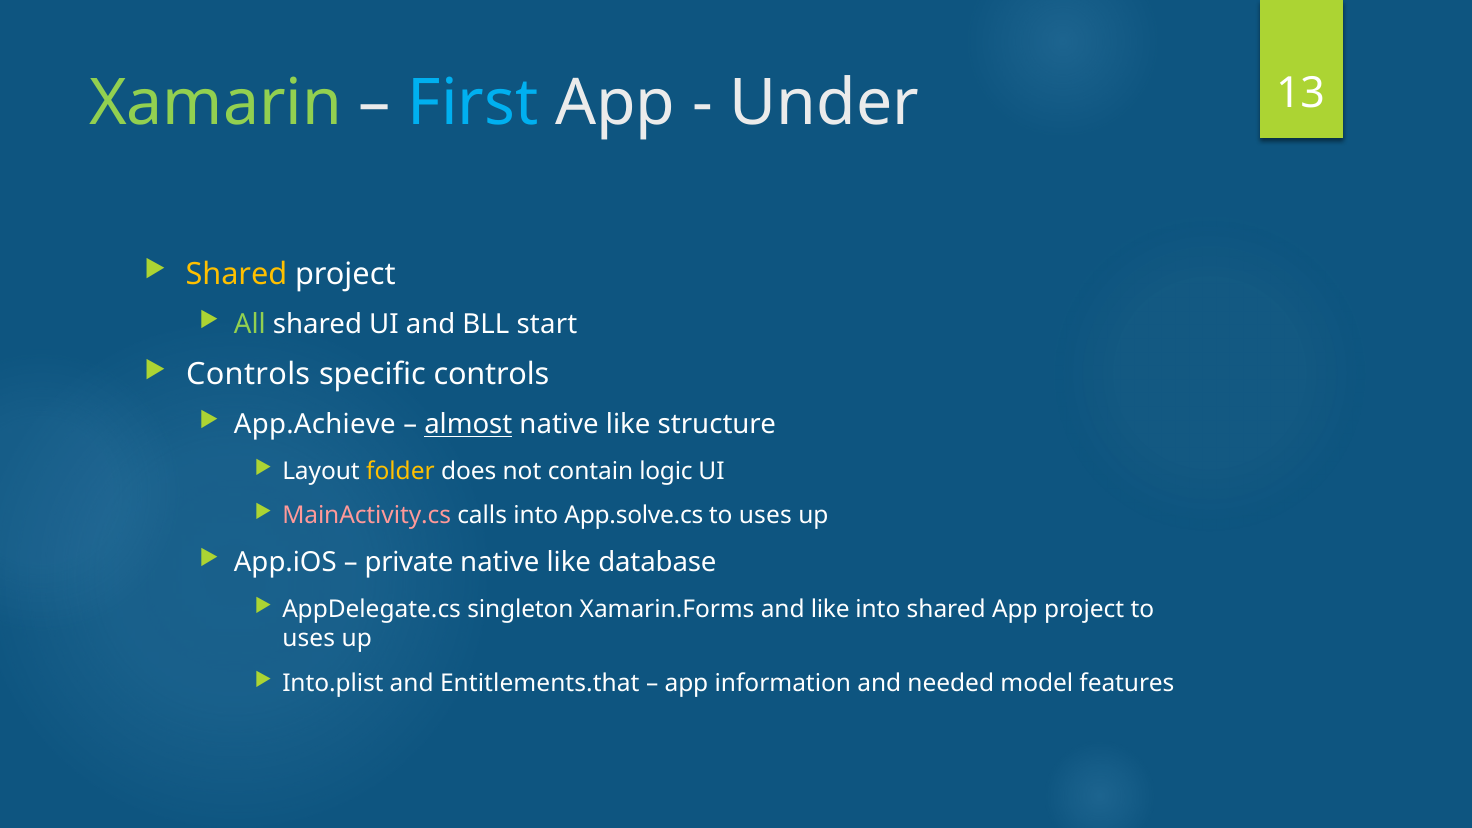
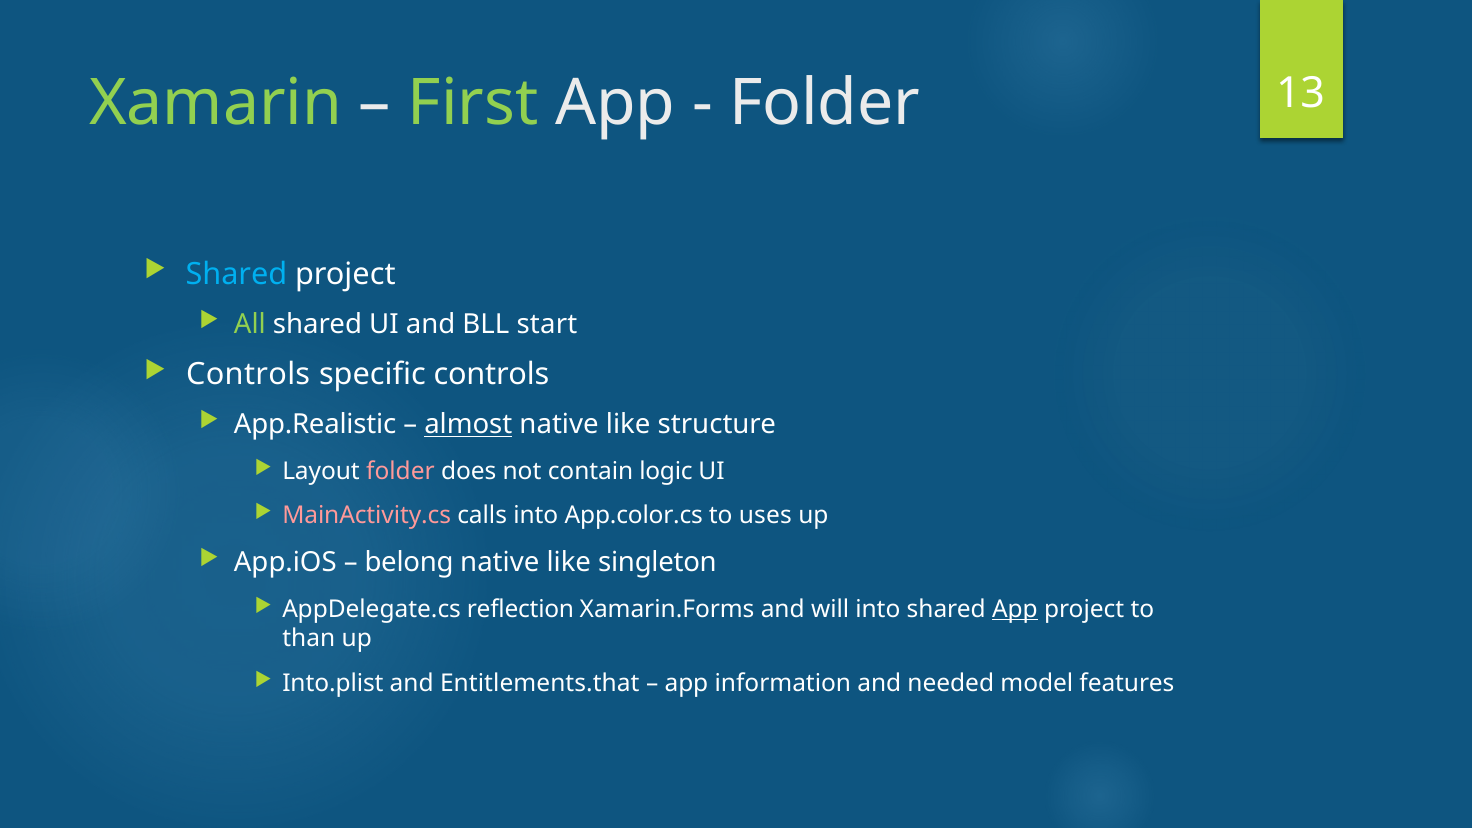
First colour: light blue -> light green (473, 103)
Under: Under -> Folder (825, 103)
Shared colour: yellow -> light blue (236, 274)
App.Achieve: App.Achieve -> App.Realistic (315, 425)
folder colour: yellow -> pink (400, 471)
App.solve.cs: App.solve.cs -> App.color.cs (634, 516)
private: private -> belong (409, 563)
database: database -> singleton (657, 563)
singleton: singleton -> reflection (520, 609)
and like: like -> will (830, 609)
App underline: none -> present (1015, 609)
uses: uses -> than (309, 638)
